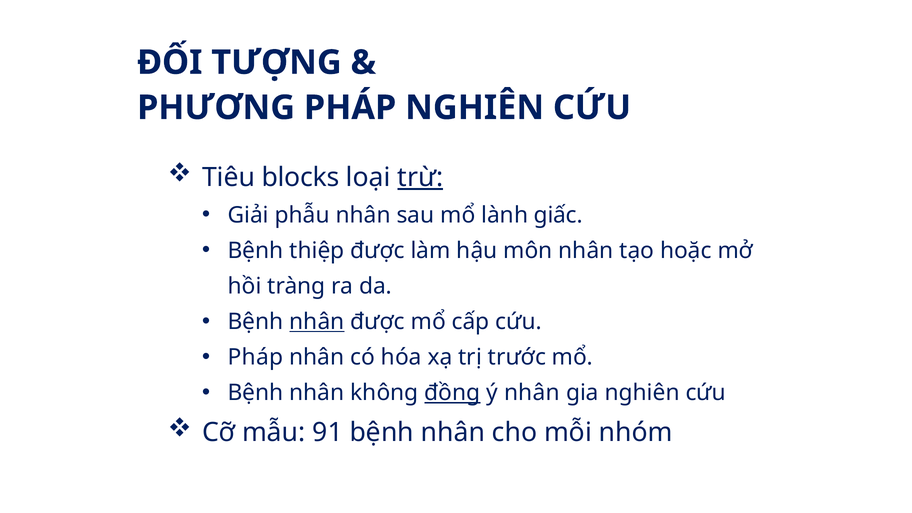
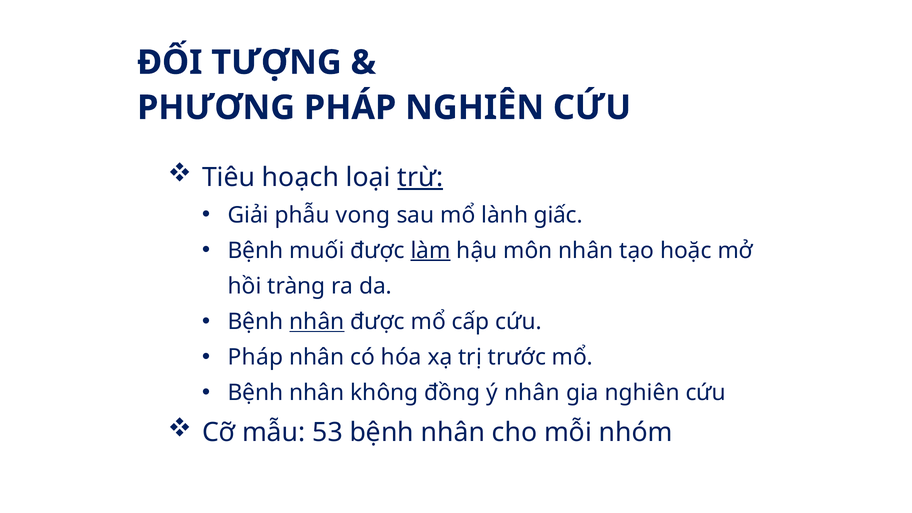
blocks: blocks -> hoạch (300, 178)
phẫu nhân: nhân -> vong (363, 215)
thiệp: thiệp -> muối (317, 251)
làm underline: none -> present (431, 251)
đồng underline: present -> none (452, 393)
91: 91 -> 53 (328, 432)
